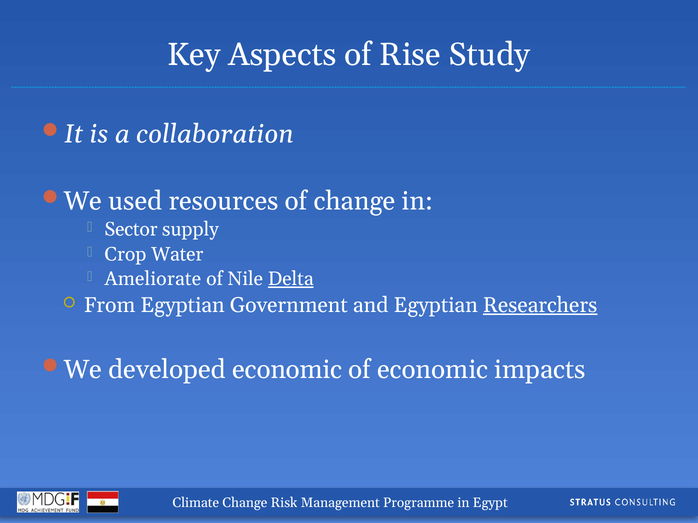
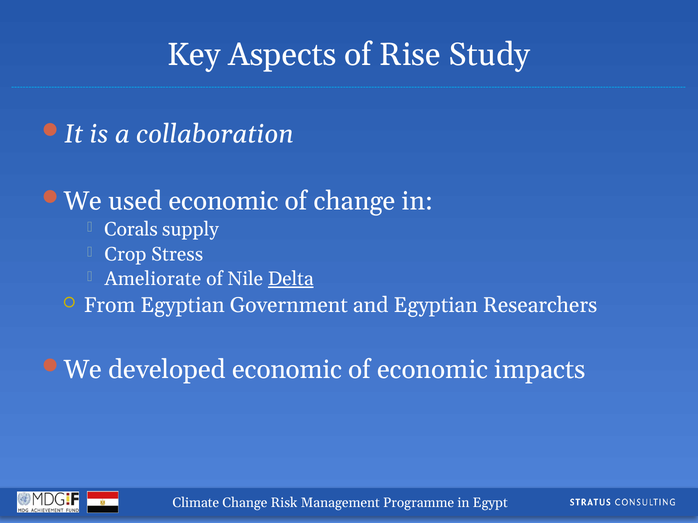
used resources: resources -> economic (224, 201)
Sector: Sector -> Corals (131, 230)
Water: Water -> Stress (177, 254)
Researchers underline: present -> none (540, 305)
